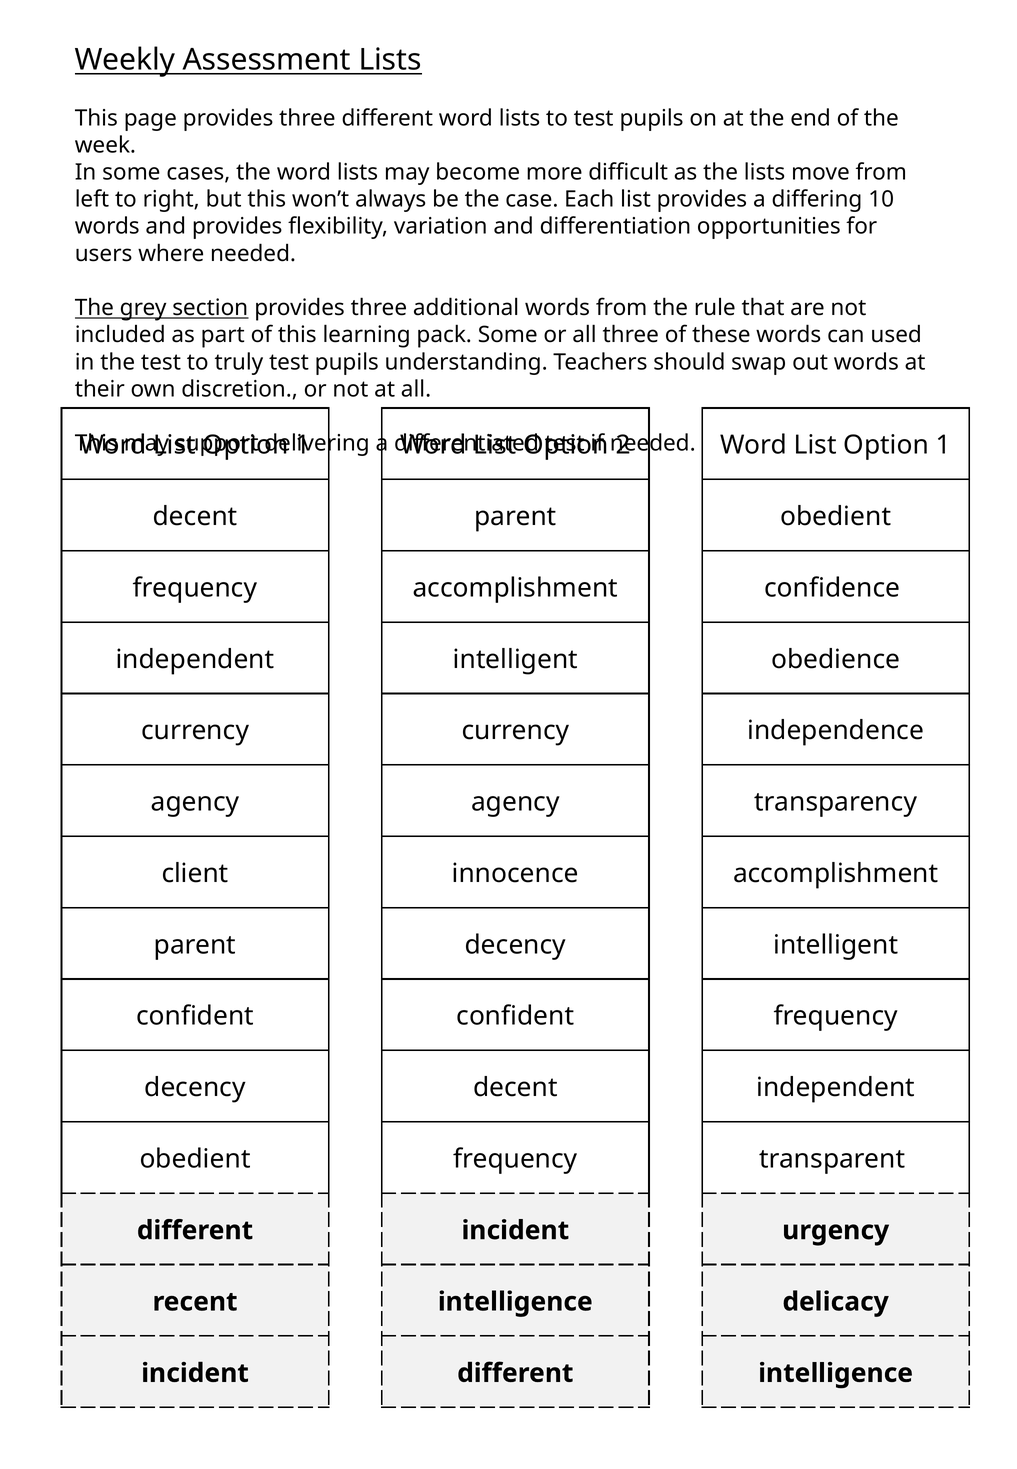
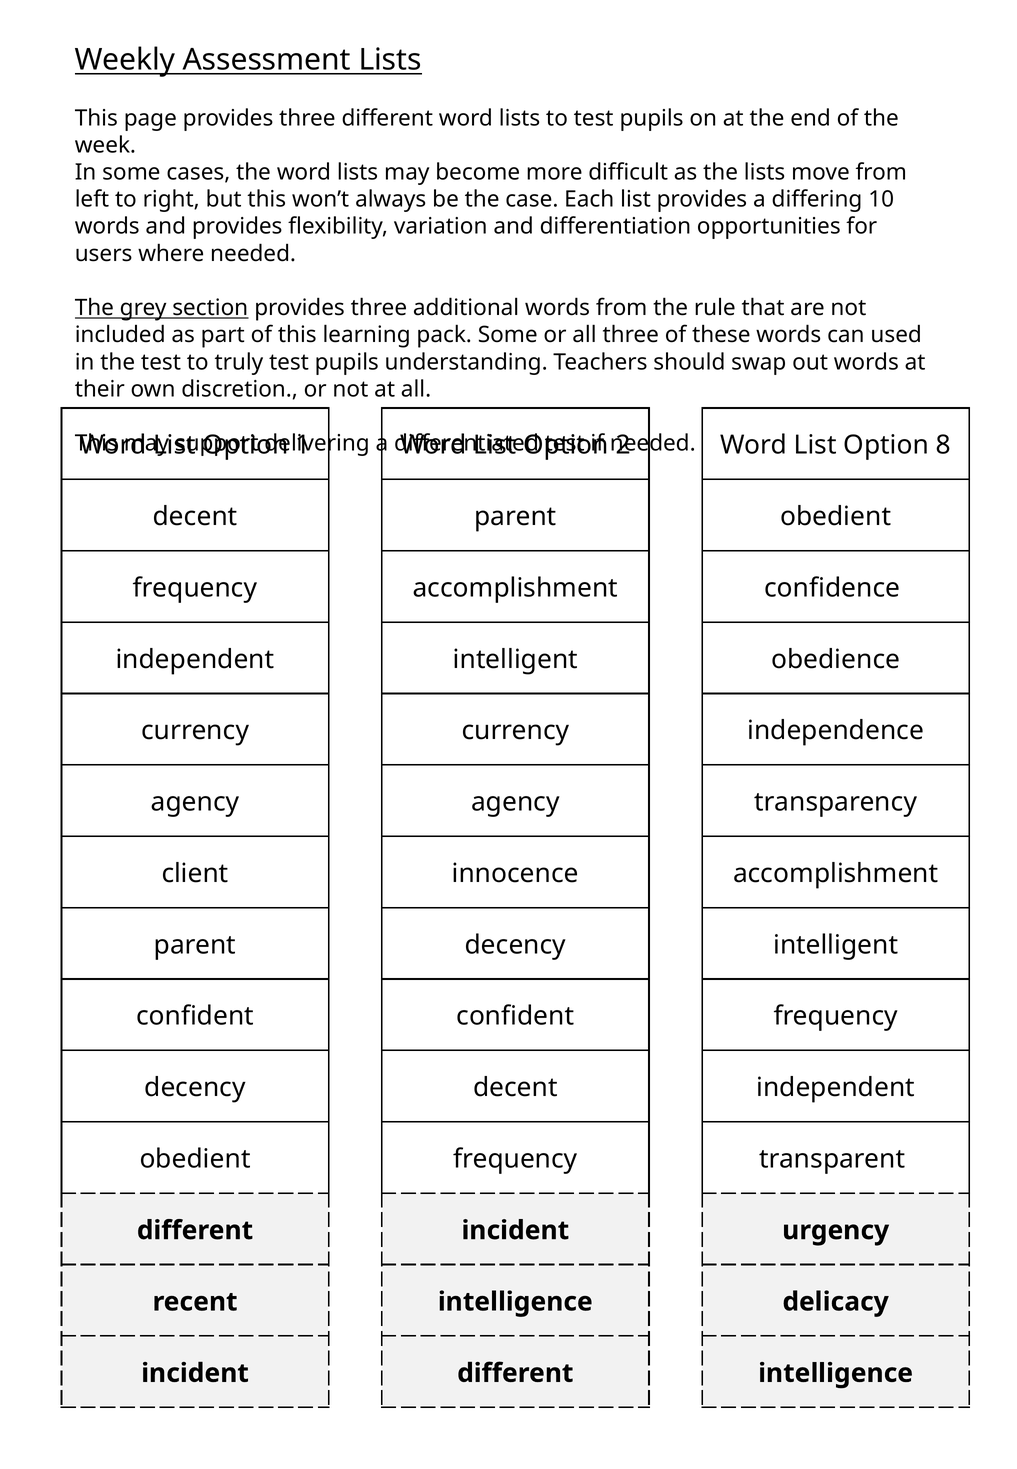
1: 1 -> 8 (944, 445)
